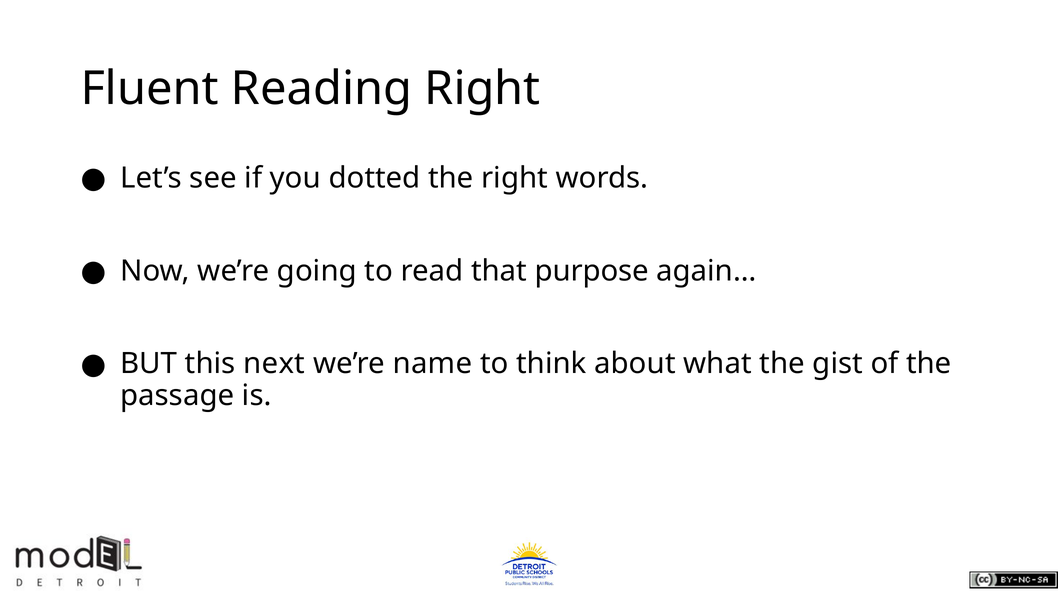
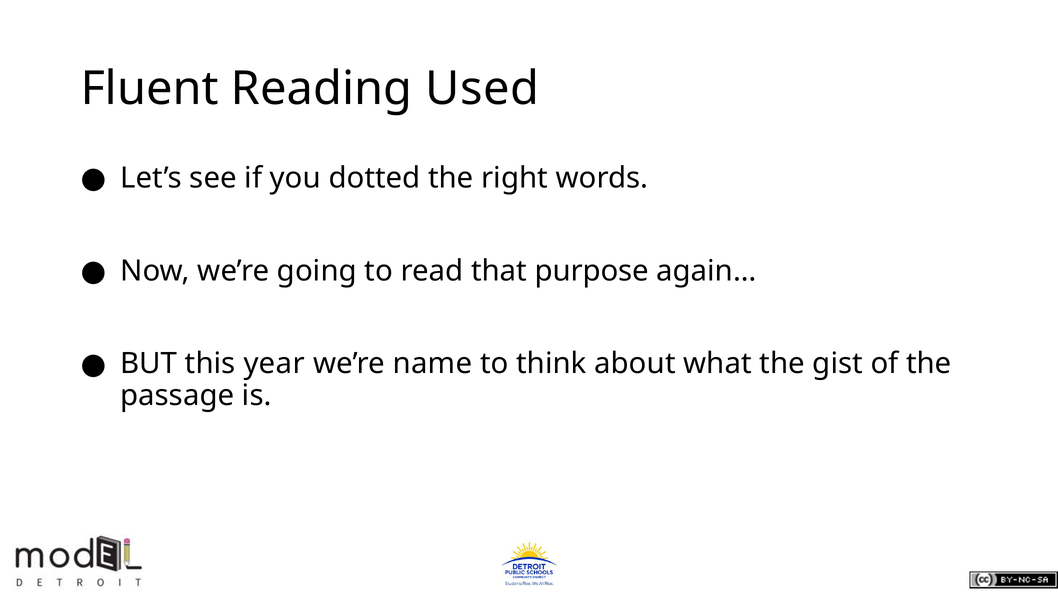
Reading Right: Right -> Used (482, 89)
next: next -> year (274, 364)
